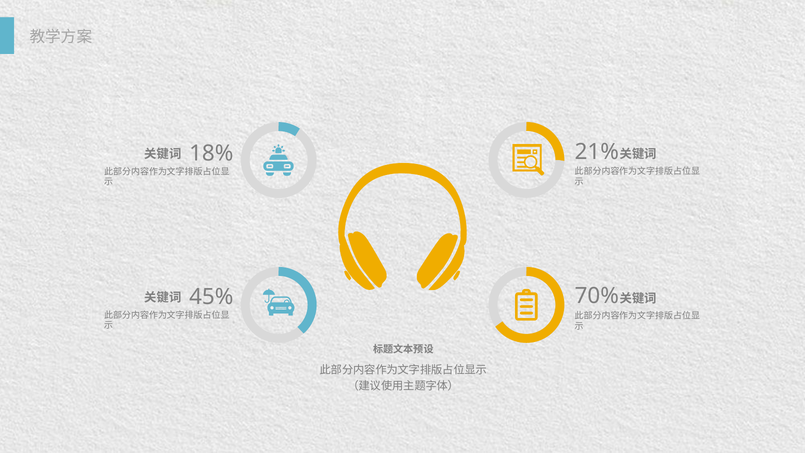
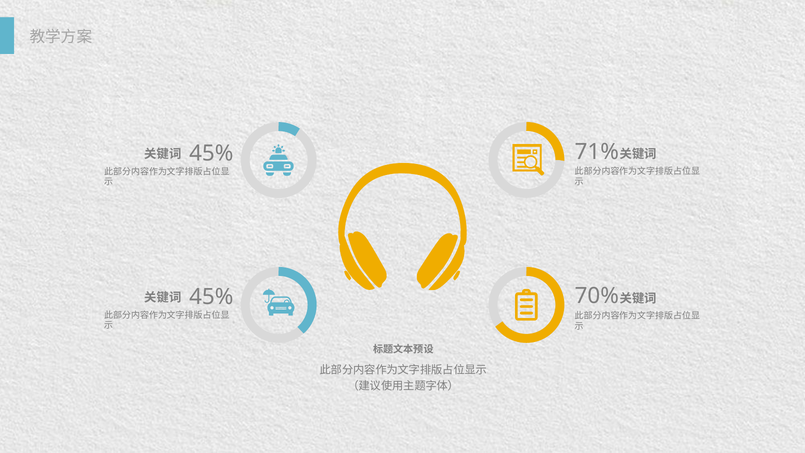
21%: 21% -> 71% (597, 152)
18%: 18% -> 45% (211, 153)
